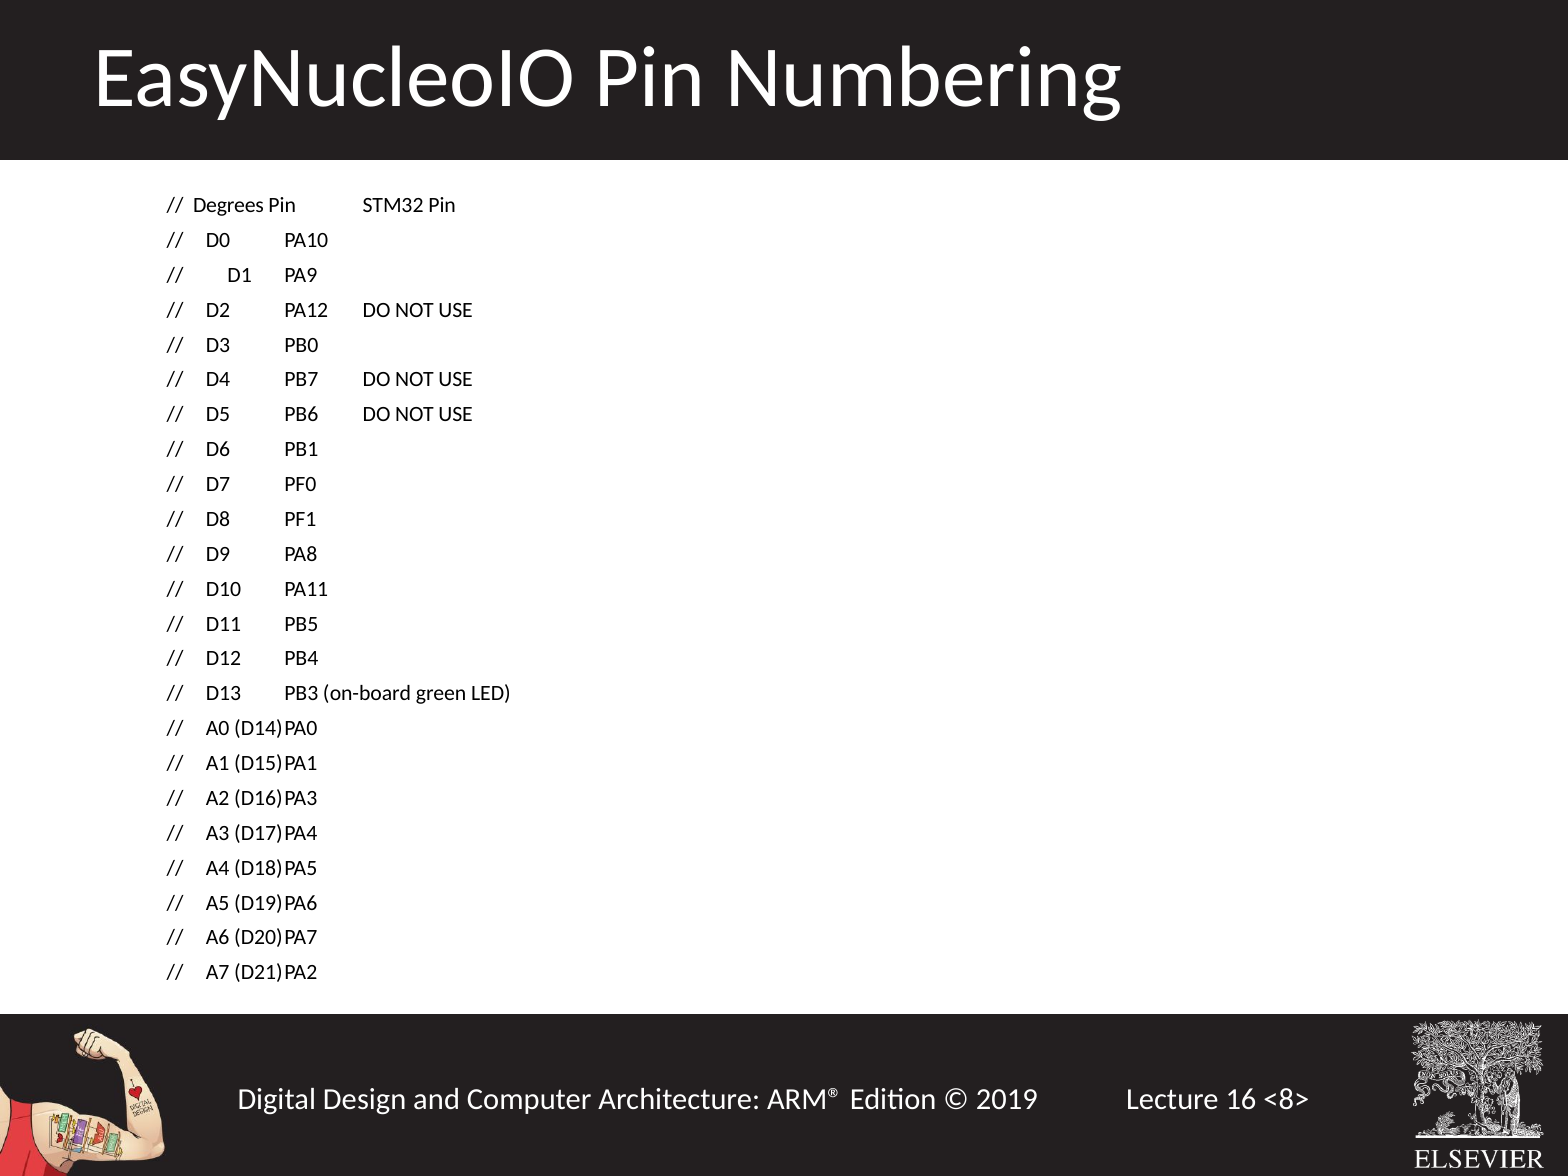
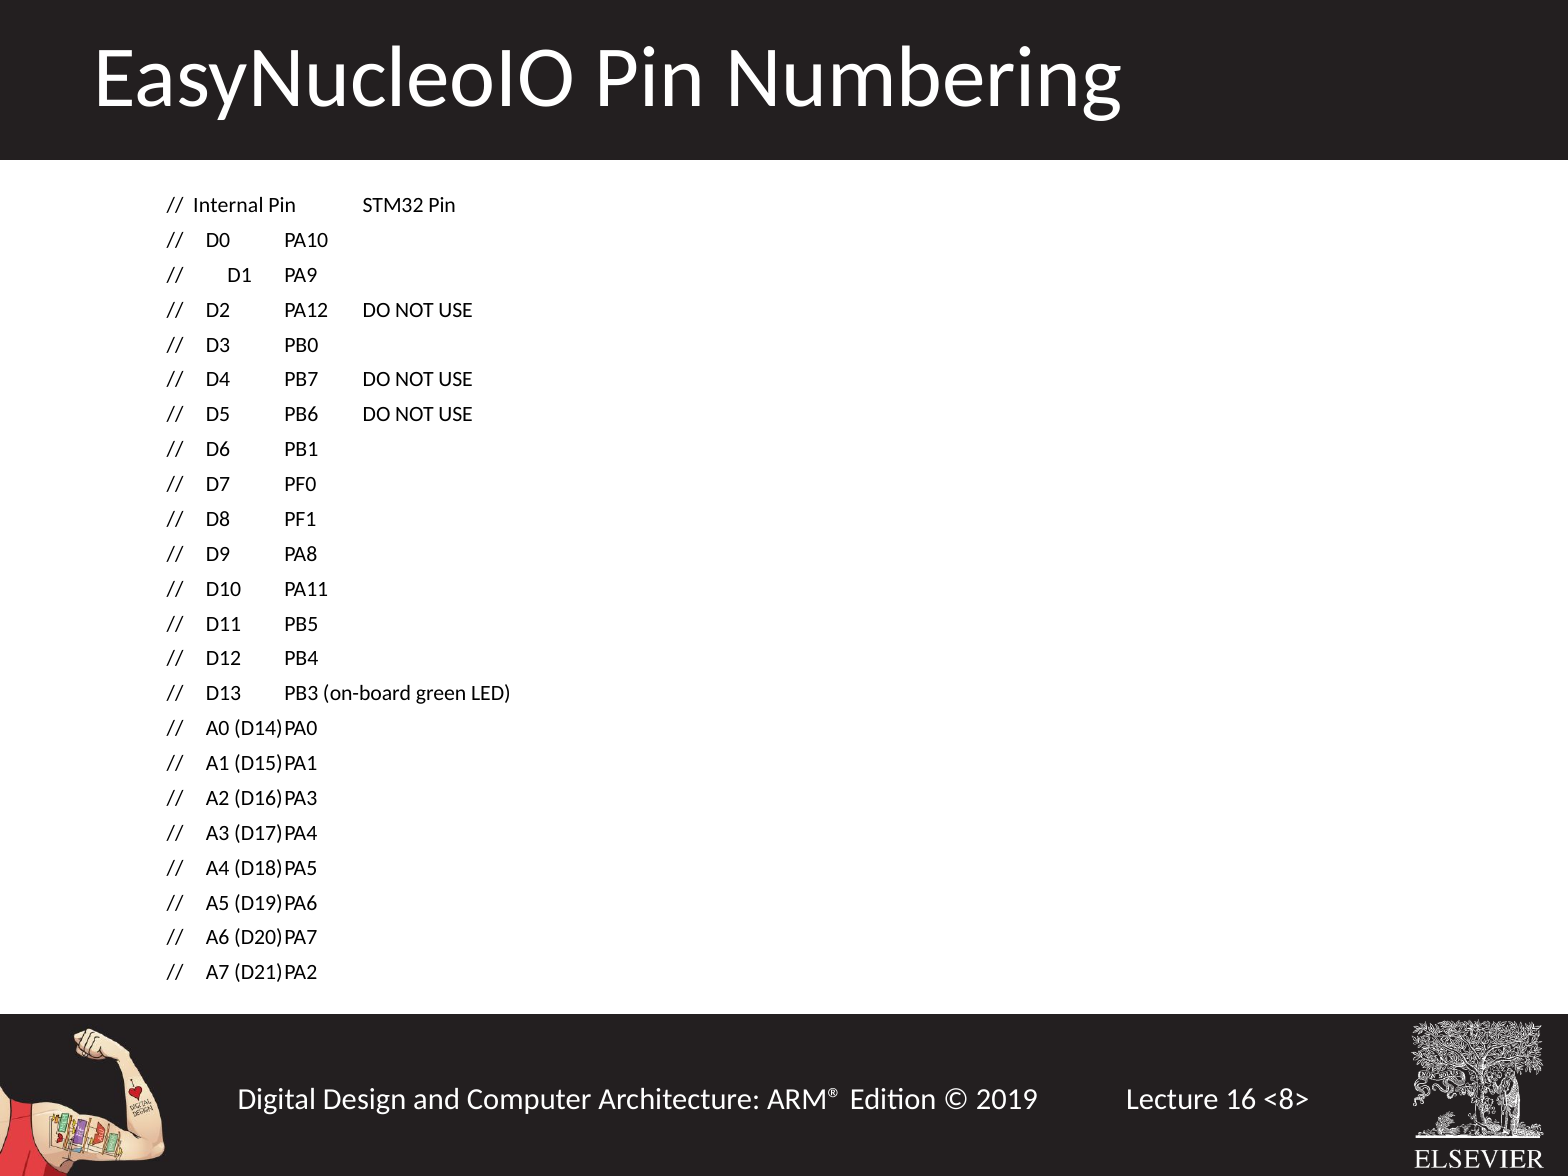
Degrees: Degrees -> Internal (228, 205)
